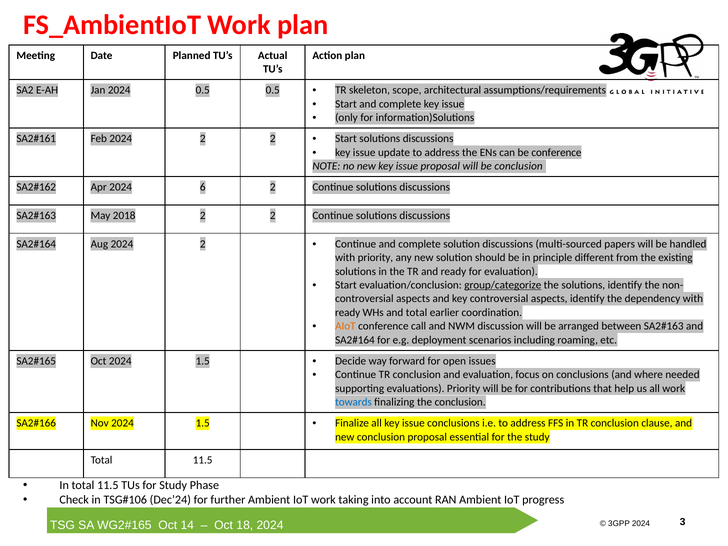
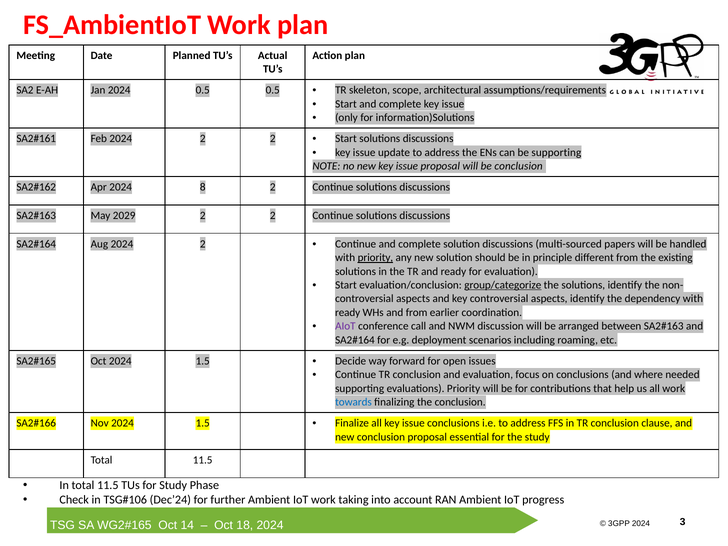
be conference: conference -> supporting (556, 153)
6: 6 -> 8 (203, 187)
2018: 2018 -> 2029 (124, 216)
priority underline: none -> present (375, 258)
and total: total -> from (417, 313)
AIoT colour: orange -> purple (345, 326)
